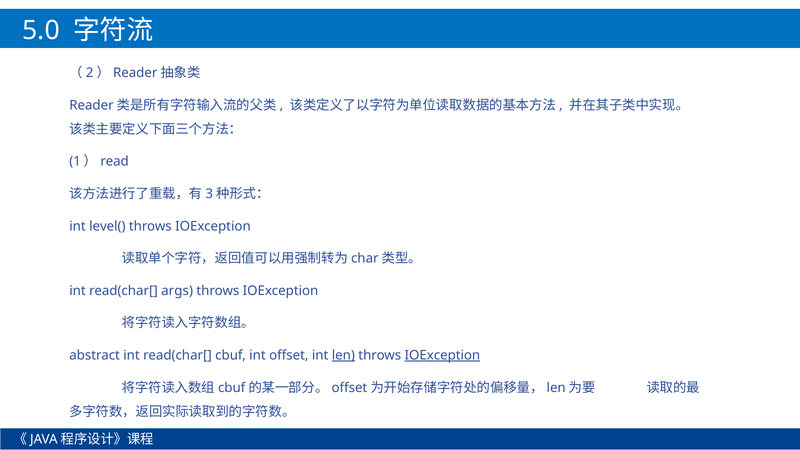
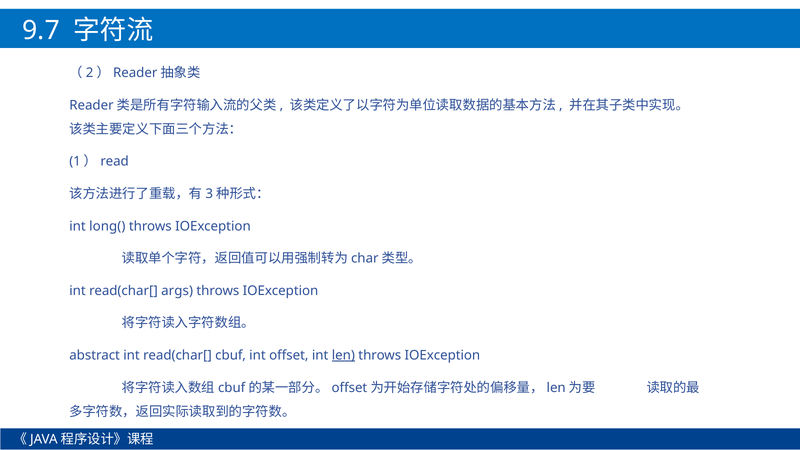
5.0: 5.0 -> 9.7 (41, 30)
level(: level( -> long( (107, 226)
IOException underline: present -> none (442, 355)
